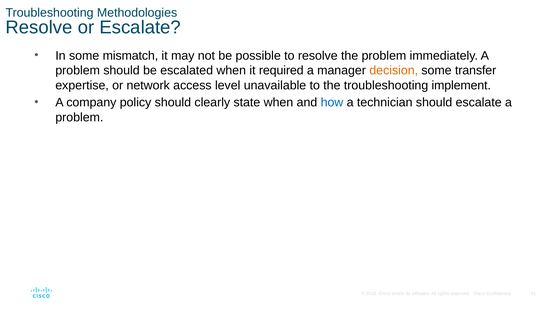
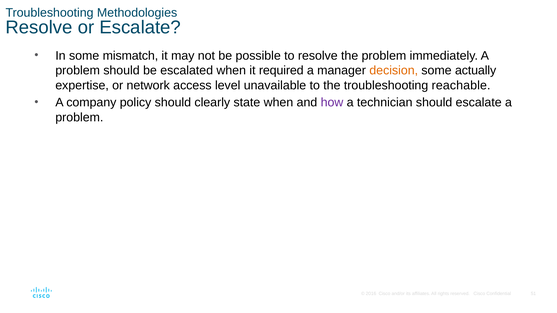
transfer: transfer -> actually (476, 70)
implement: implement -> reachable (461, 85)
how colour: blue -> purple (332, 103)
